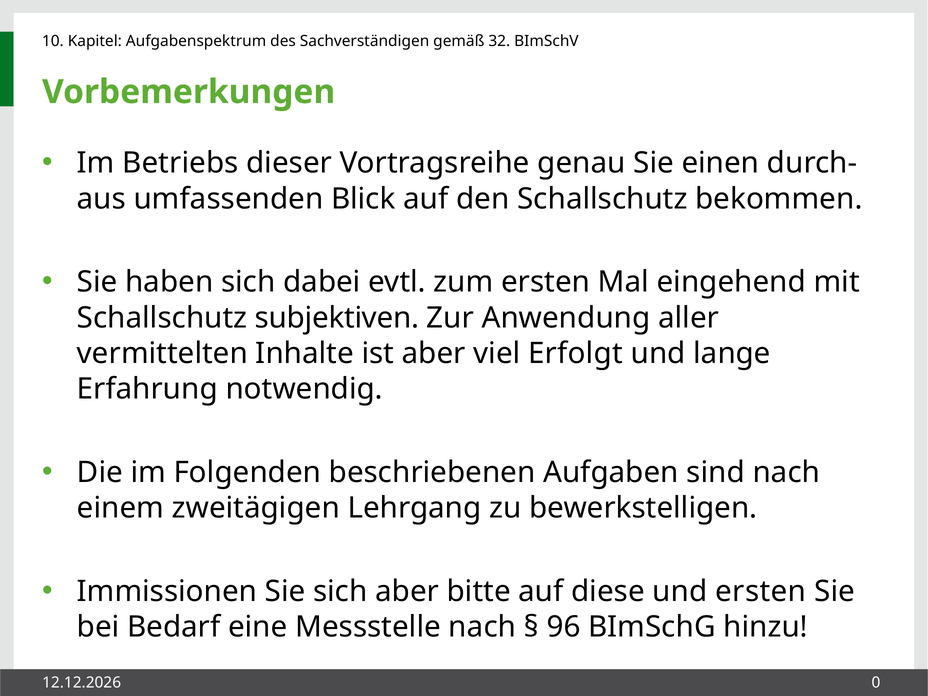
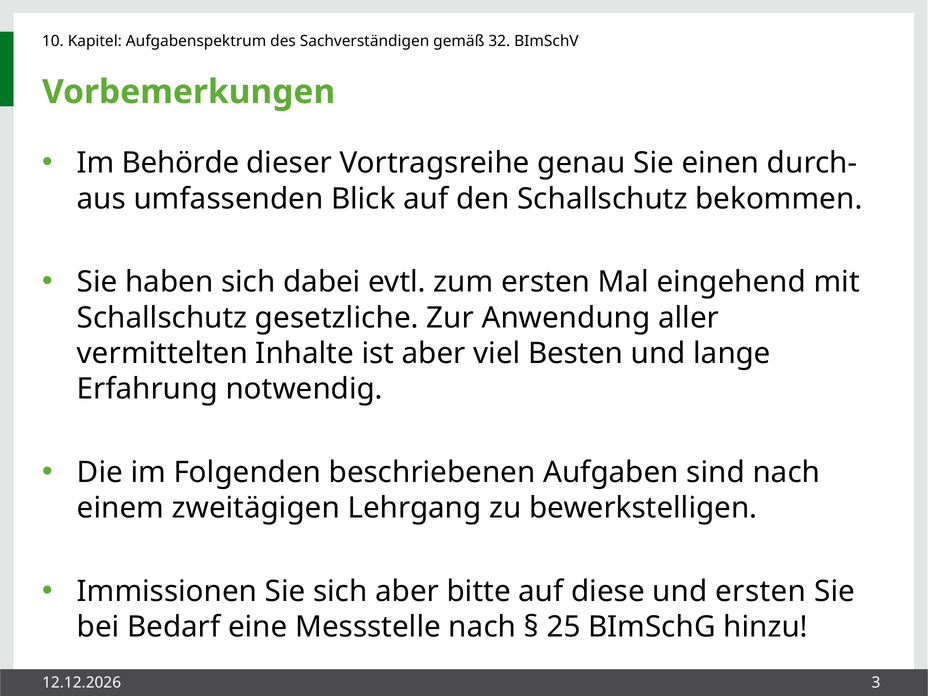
Betriebs: Betriebs -> Behörde (181, 163)
subjektiven: subjektiven -> gesetzliche (337, 318)
Erfolgt: Erfolgt -> Besten (576, 353)
96: 96 -> 25 (564, 627)
0: 0 -> 3 (876, 683)
